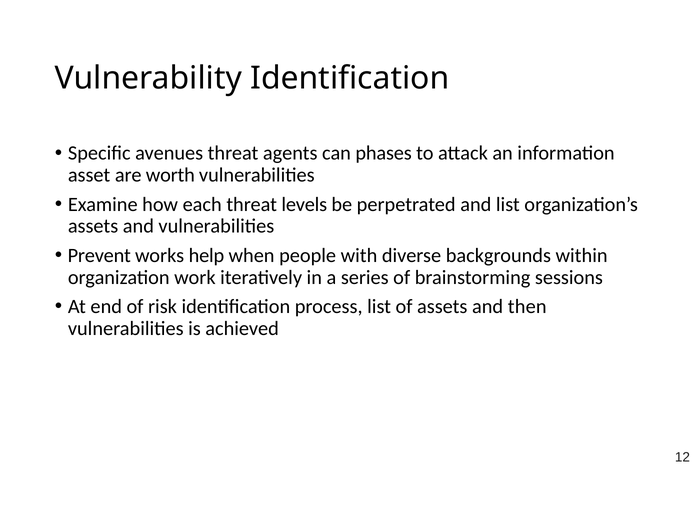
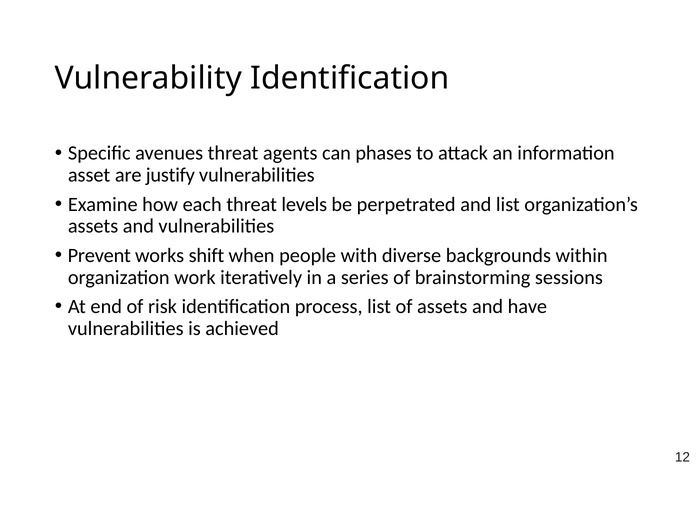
worth: worth -> justify (170, 175)
help: help -> shift (206, 256)
then: then -> have (527, 307)
